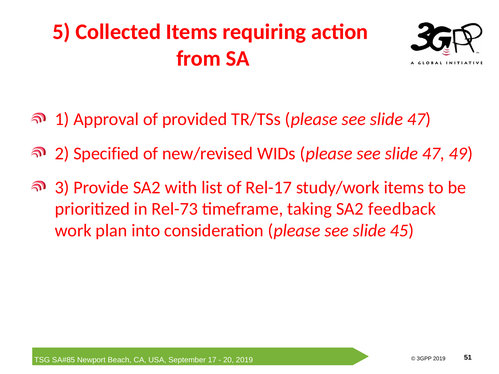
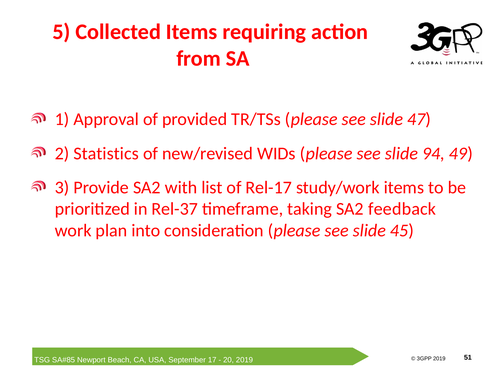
Specified: Specified -> Statistics (106, 153)
47: 47 -> 94 (433, 153)
Rel-73: Rel-73 -> Rel-37 (175, 209)
